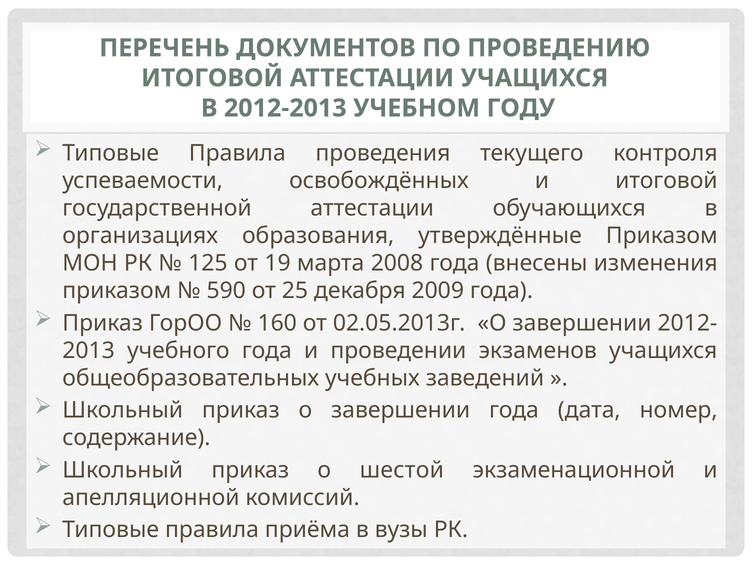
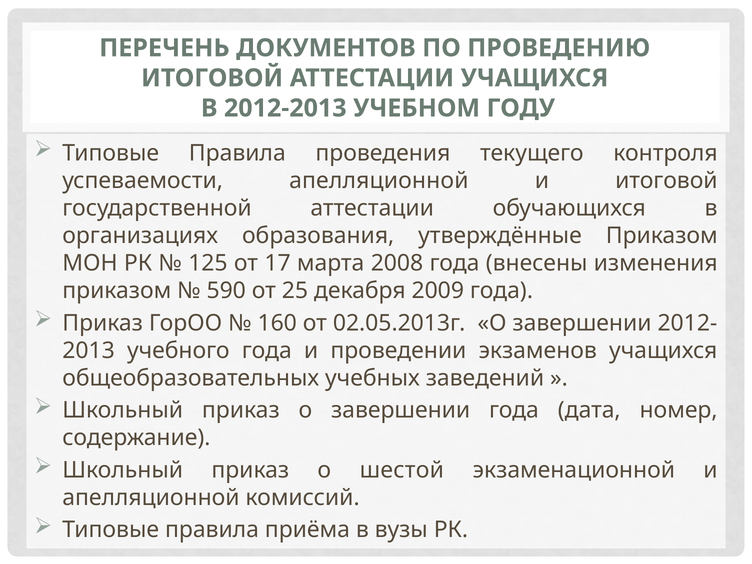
успеваемости освобождённых: освобождённых -> апелляционной (379, 181)
19: 19 -> 17 (278, 263)
